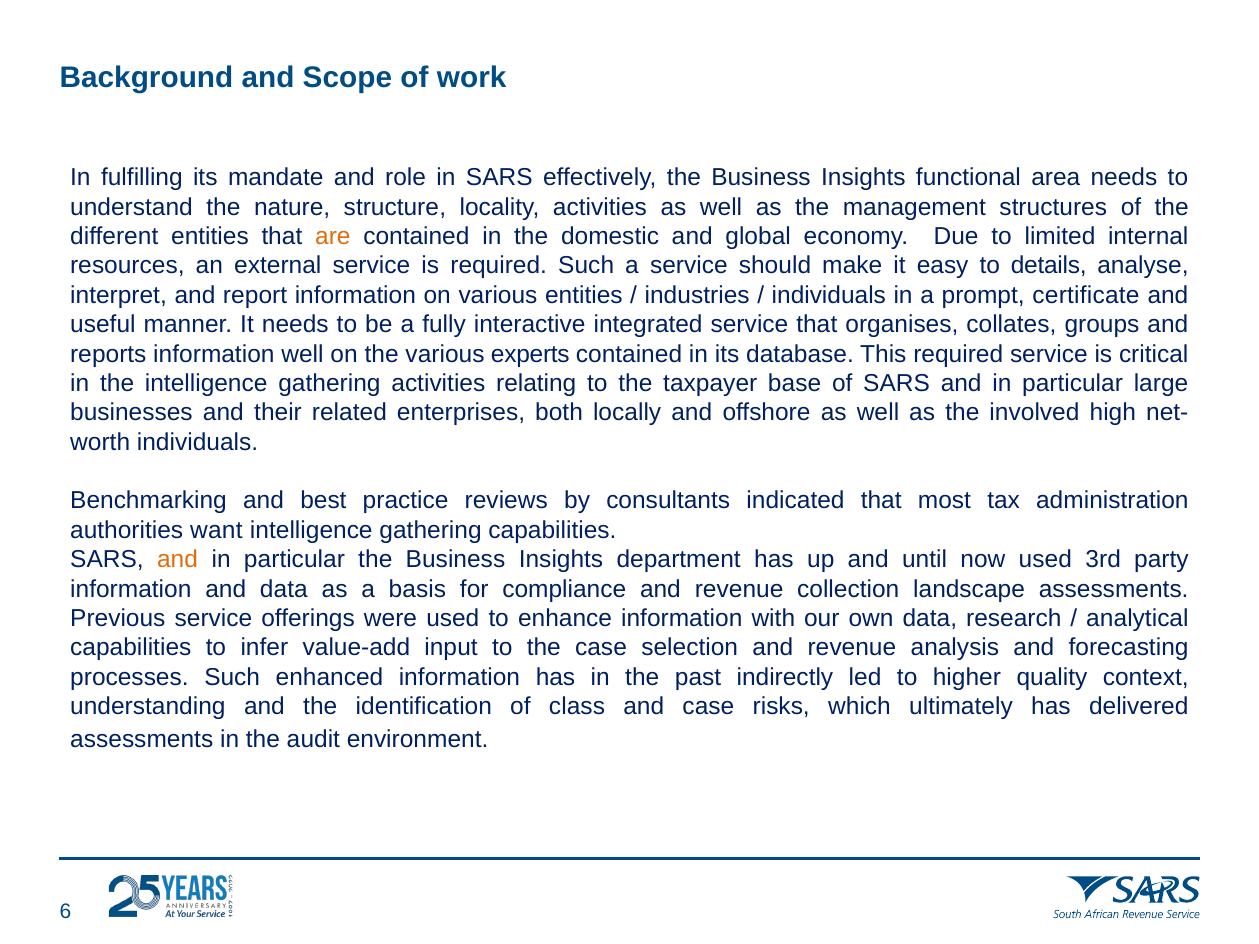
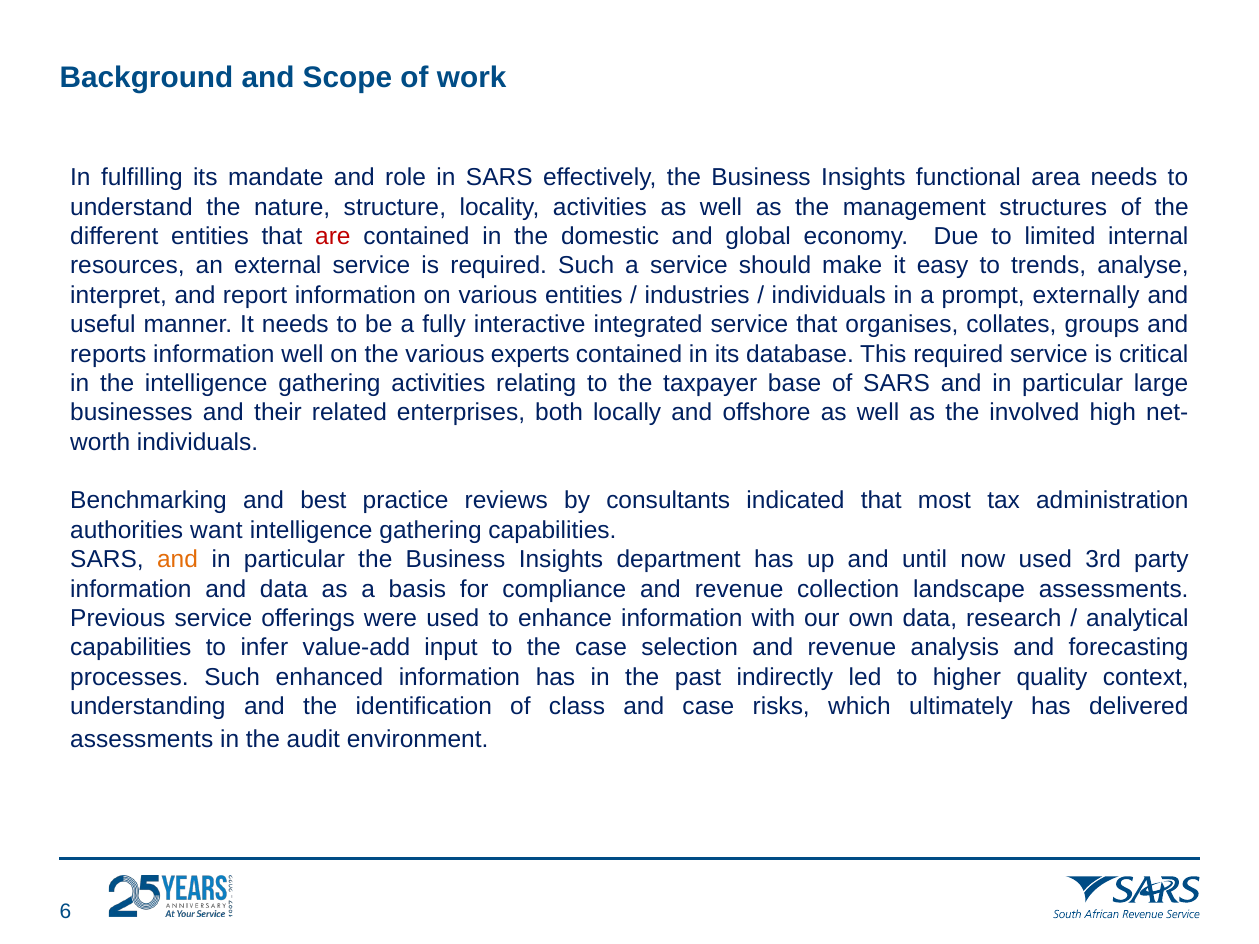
are colour: orange -> red (333, 236)
details: details -> trends (1049, 266)
certificate: certificate -> externally (1086, 295)
